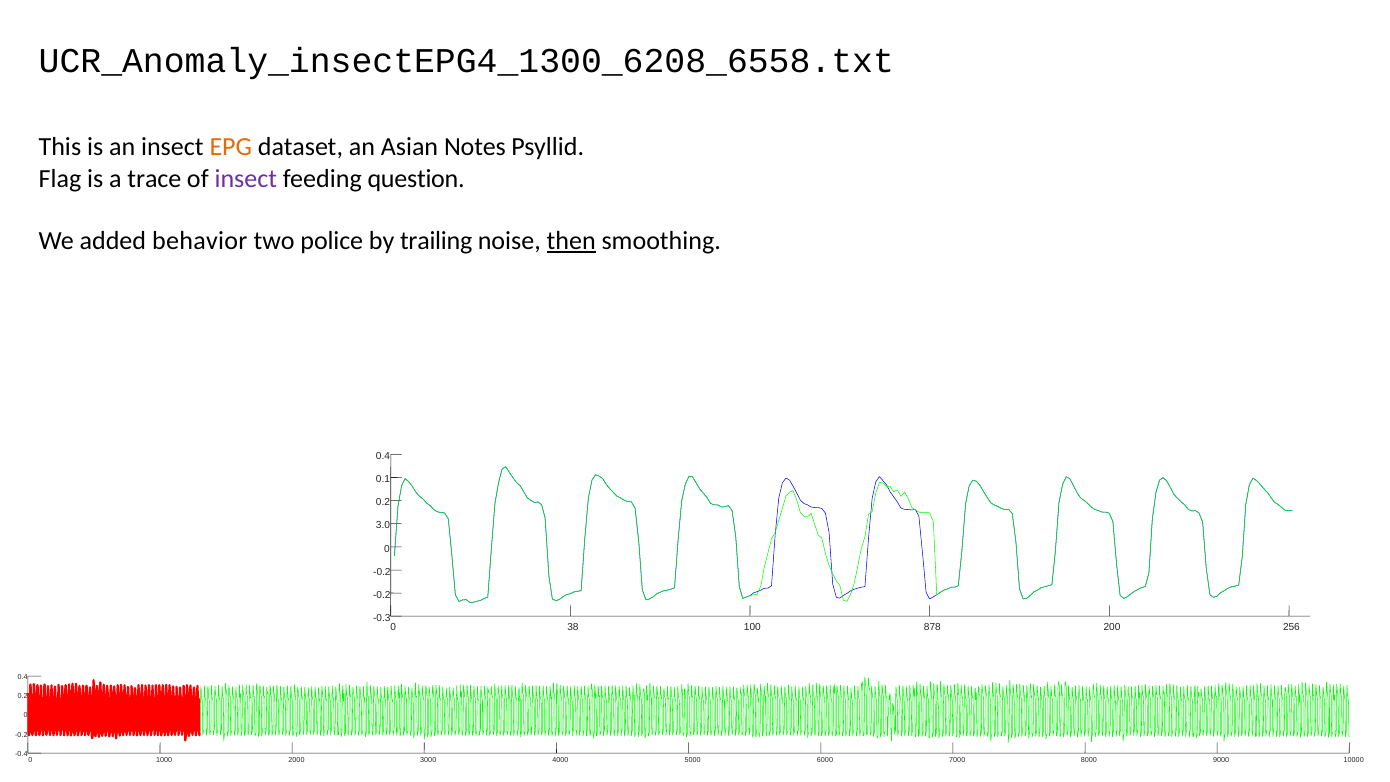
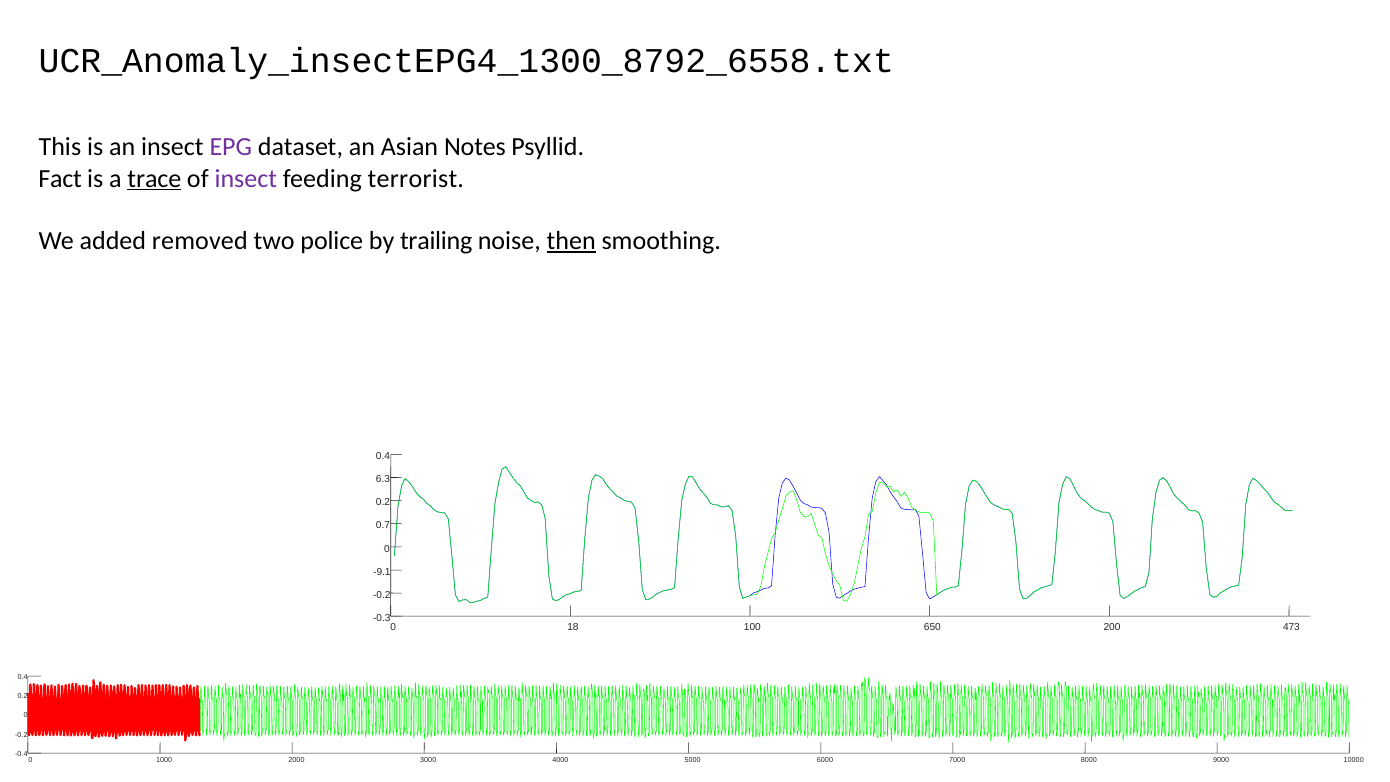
UCR_Anomaly_insectEPG4_1300_6208_6558.txt: UCR_Anomaly_insectEPG4_1300_6208_6558.txt -> UCR_Anomaly_insectEPG4_1300_8792_6558.txt (466, 61)
EPG colour: orange -> purple (231, 147)
Flag: Flag -> Fact (60, 178)
trace underline: none -> present (154, 178)
question: question -> terrorist (416, 178)
behavior: behavior -> removed (200, 241)
0.1: 0.1 -> 6.3 (383, 479)
3.0: 3.0 -> 0.7 (383, 525)
-0.2: -0.2 -> -9.1 (382, 572)
38: 38 -> 18 (573, 627)
878: 878 -> 650 (932, 627)
256: 256 -> 473 (1291, 627)
